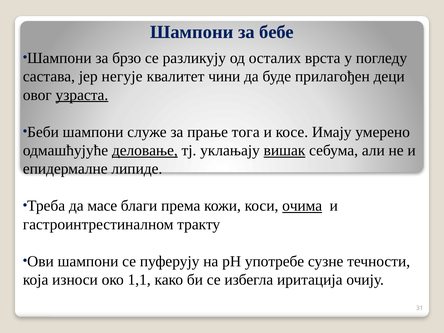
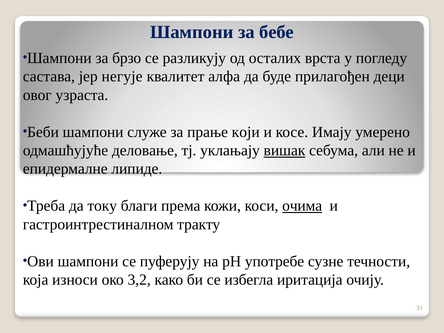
чини: чини -> алфа (224, 76)
узраста underline: present -> none (82, 95)
тога: тога -> који (246, 132)
деловање underline: present -> none (145, 150)
масе: масе -> току (102, 206)
1,1: 1,1 -> 3,2 (139, 280)
